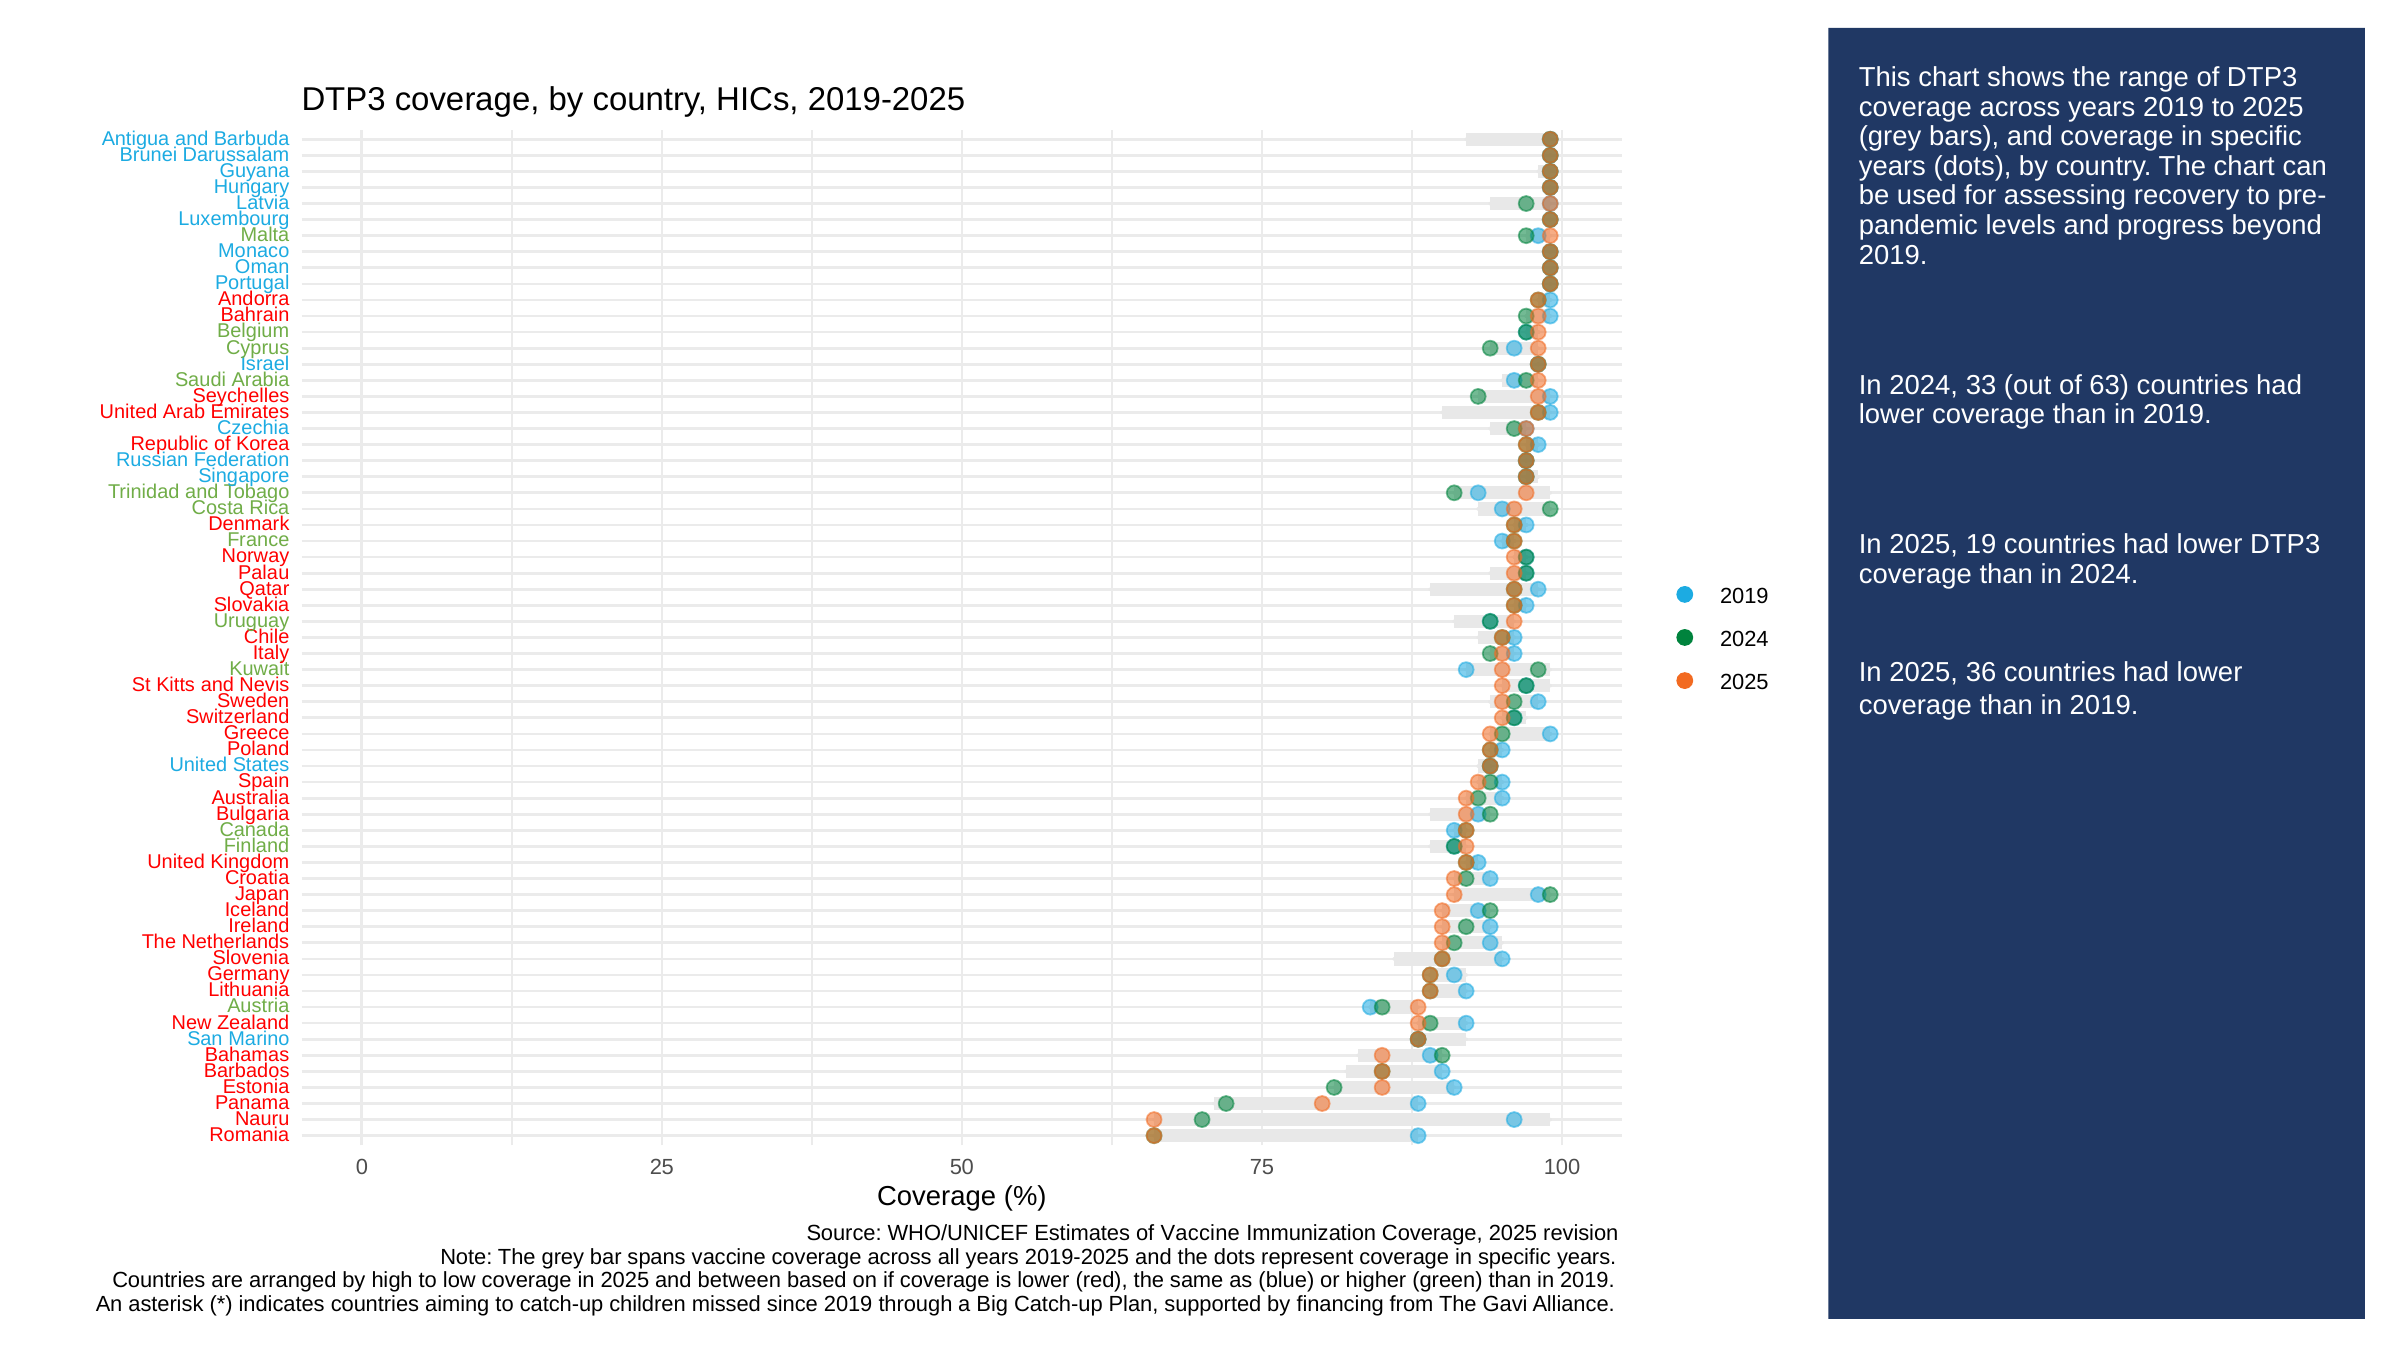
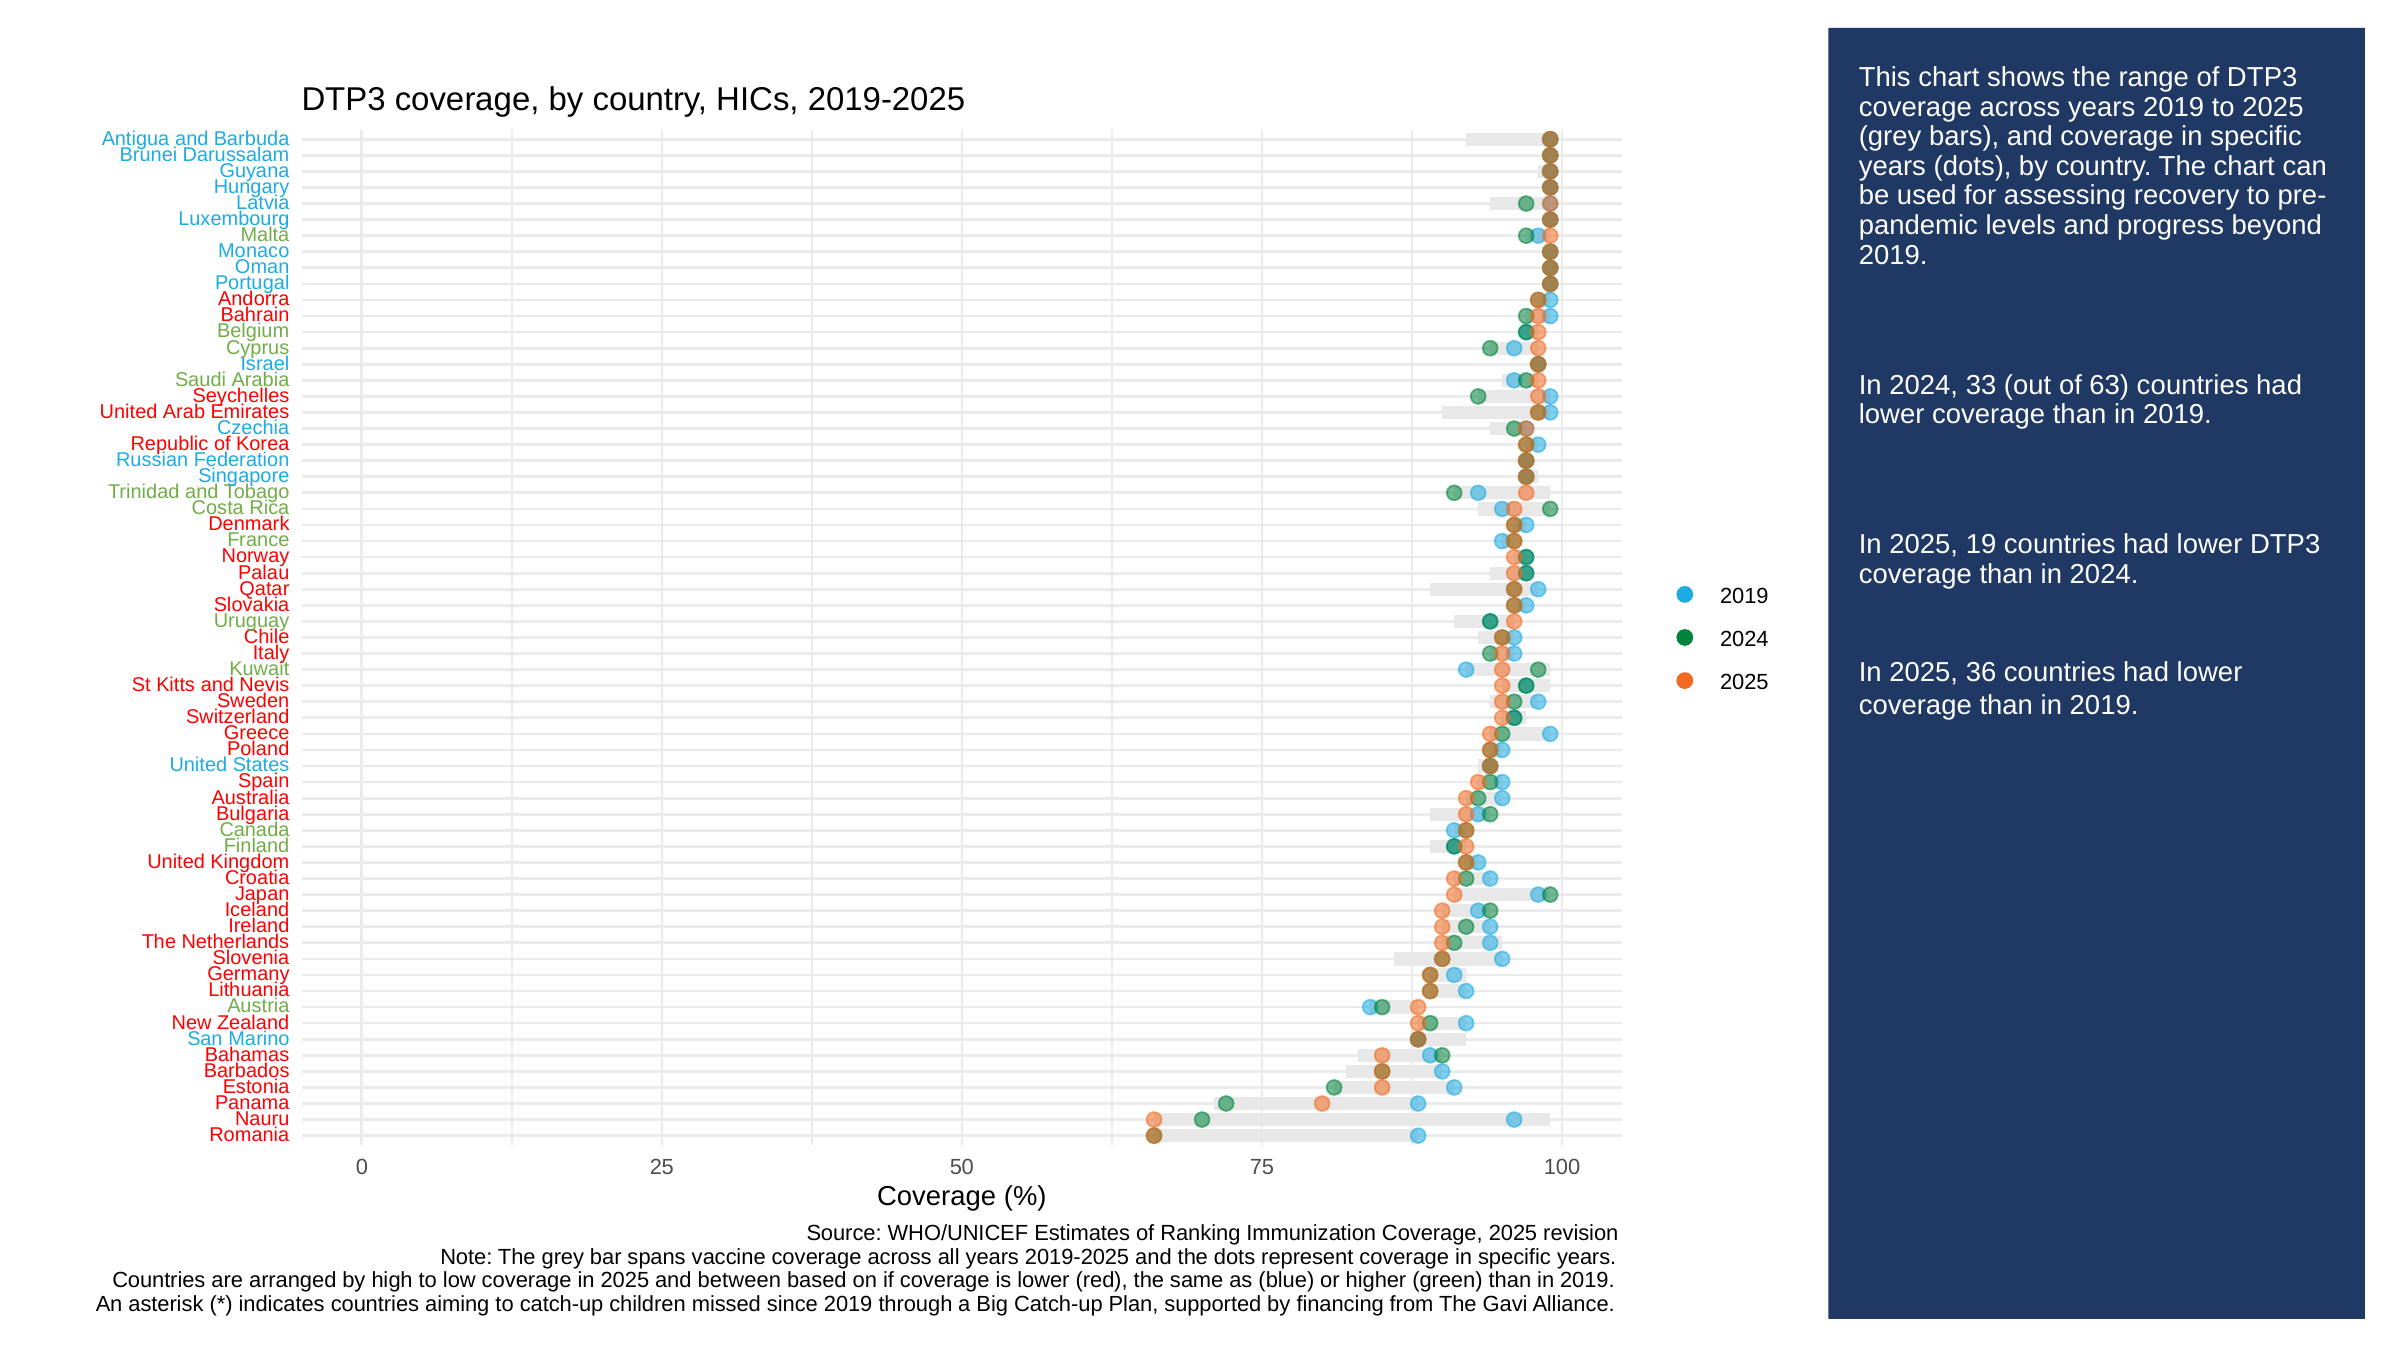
of Vaccine: Vaccine -> Ranking (1200, 1233)
